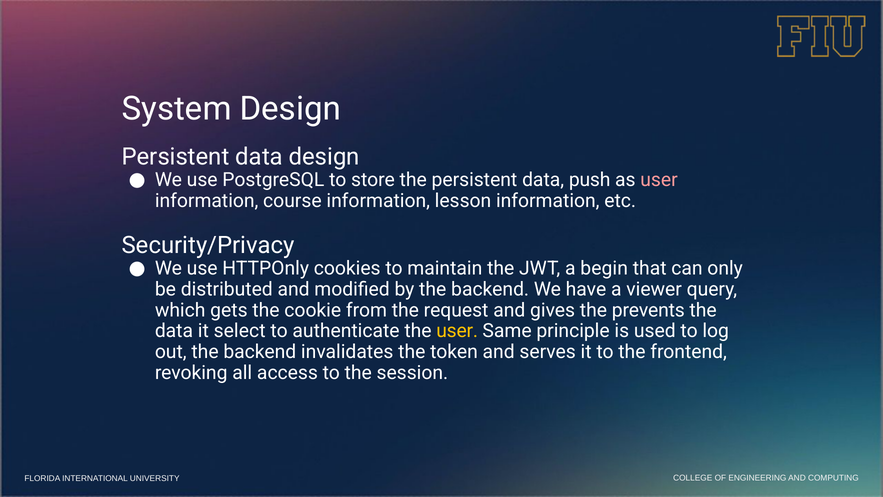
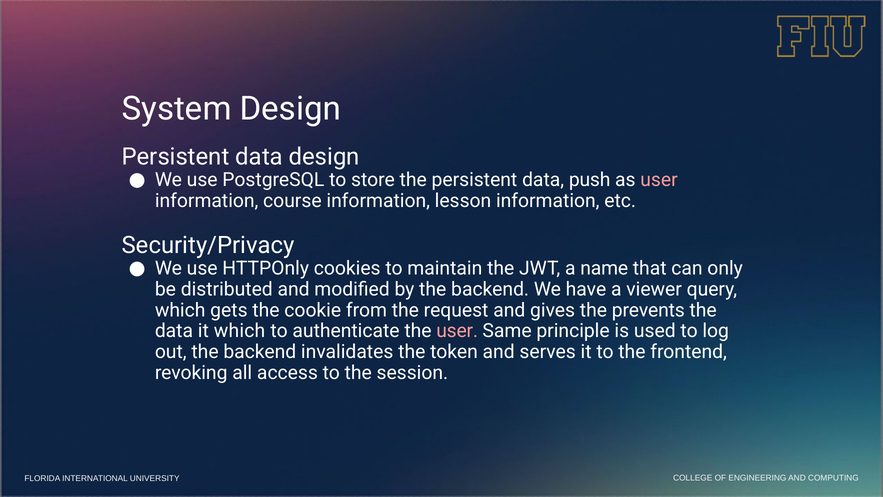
begin: begin -> name (604, 268)
it select: select -> which (240, 331)
user colour: yellow -> pink (457, 331)
